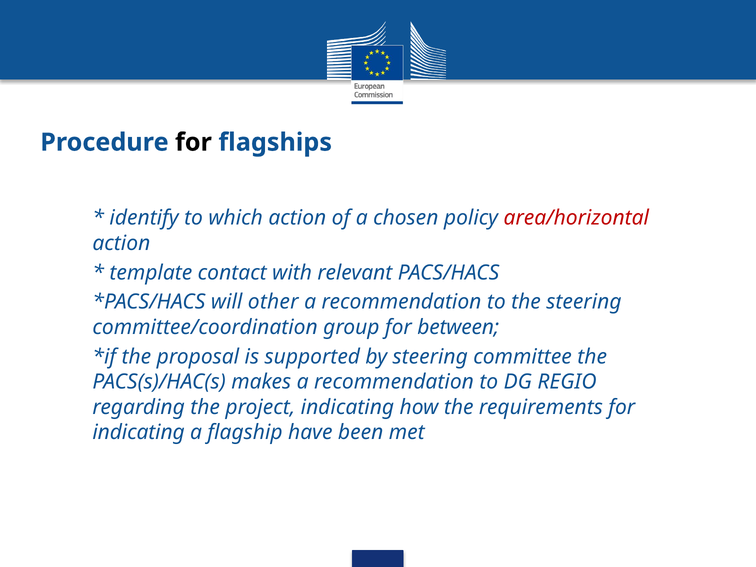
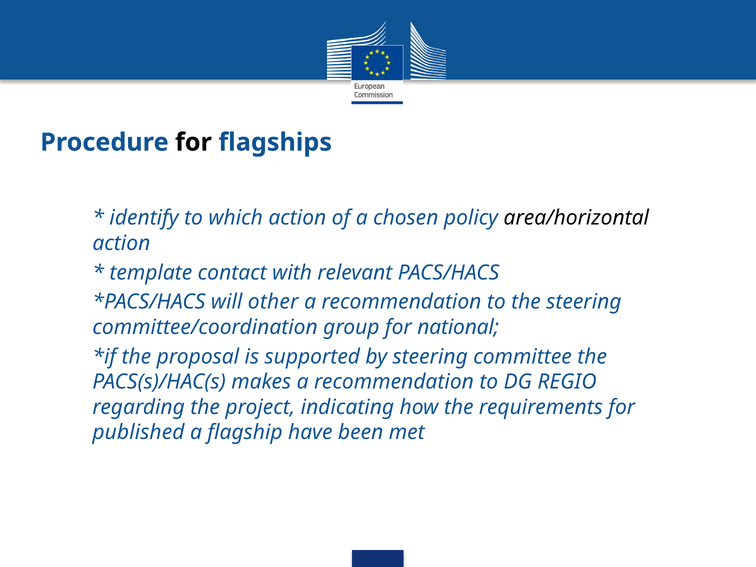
area/horizontal colour: red -> black (576, 218)
between: between -> national (458, 327)
indicating: indicating -> published (138, 432)
